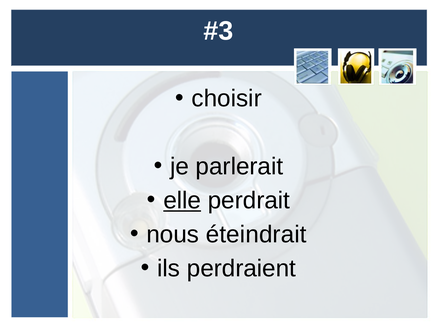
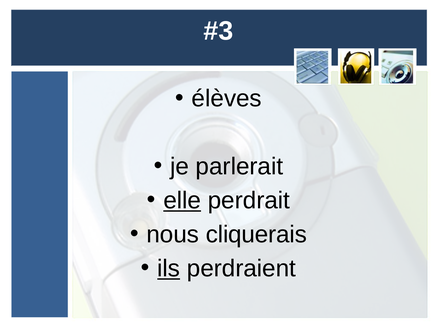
choisir: choisir -> élèves (227, 99)
éteindrait: éteindrait -> cliquerais (256, 234)
ils underline: none -> present (169, 268)
